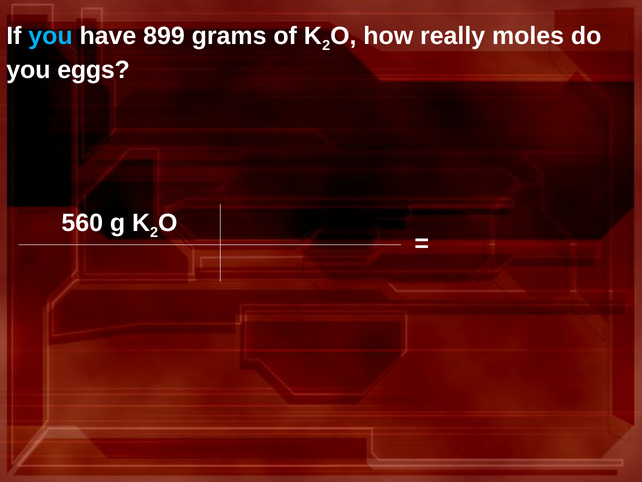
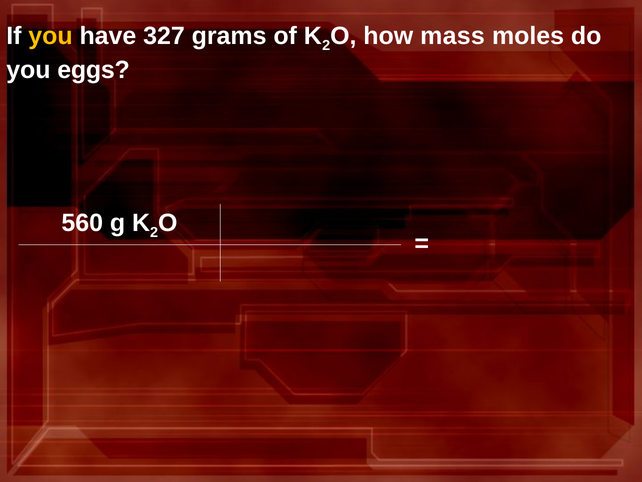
you colour: light blue -> yellow (51, 36)
899: 899 -> 327 (164, 36)
really: really -> mass (452, 36)
